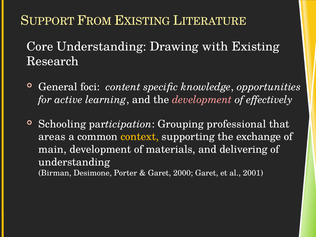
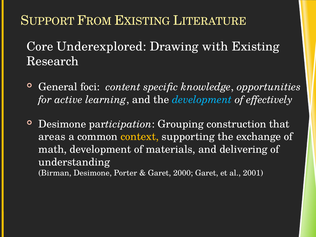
Core Understanding: Understanding -> Underexplored (101, 47)
development colour: pink -> light blue (202, 100)
Schooling: Schooling -> Desimone (62, 124)
professional: professional -> construction (236, 124)
main: main -> math (53, 149)
